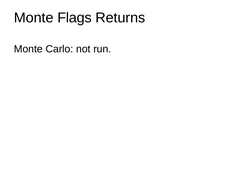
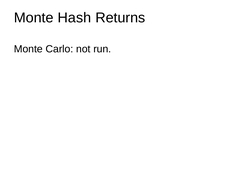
Flags: Flags -> Hash (74, 18)
